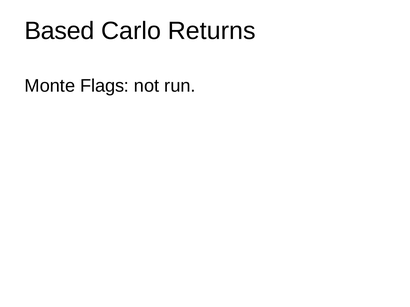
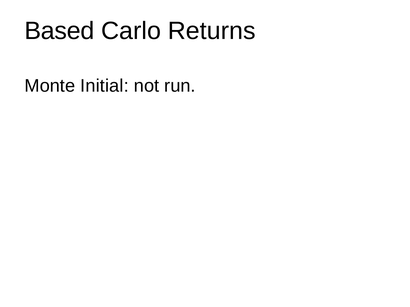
Flags: Flags -> Initial (104, 86)
